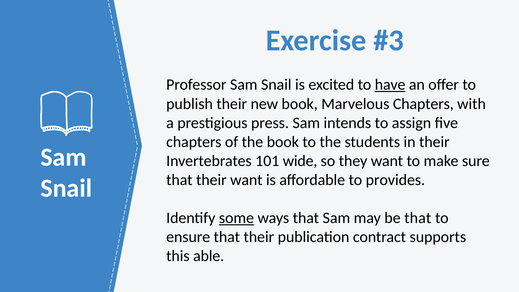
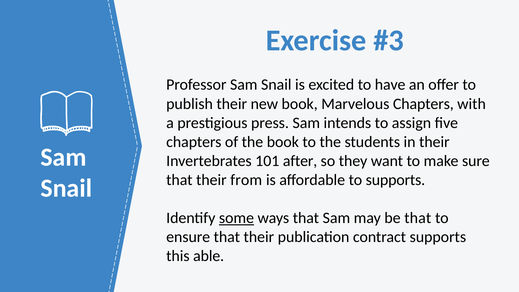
have underline: present -> none (390, 85)
wide: wide -> after (300, 161)
their want: want -> from (246, 180)
to provides: provides -> supports (395, 180)
